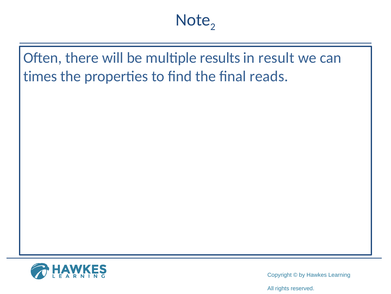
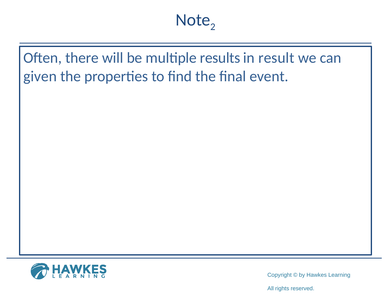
times: times -> given (40, 76)
reads: reads -> event (269, 76)
